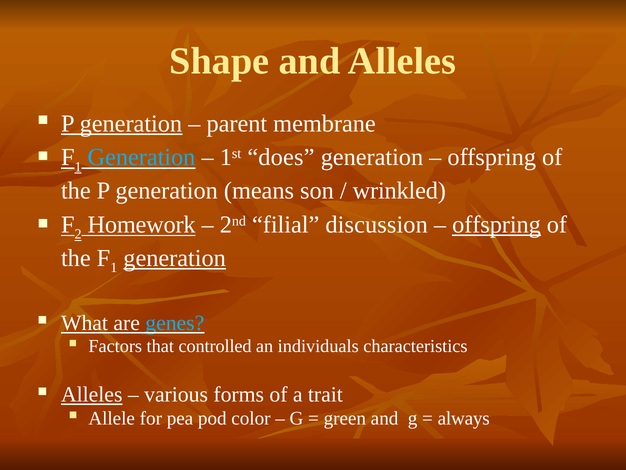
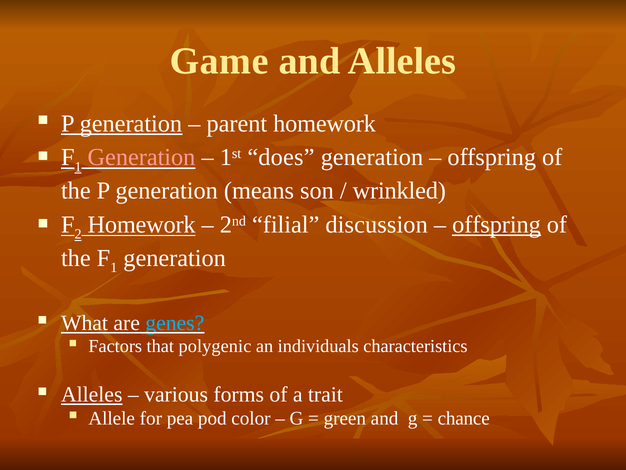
Shape: Shape -> Game (219, 61)
parent membrane: membrane -> homework (325, 123)
Generation colour: light blue -> pink (141, 157)
generation underline: present -> none (175, 258)
controlled: controlled -> polygenic (215, 346)
always: always -> chance (464, 418)
